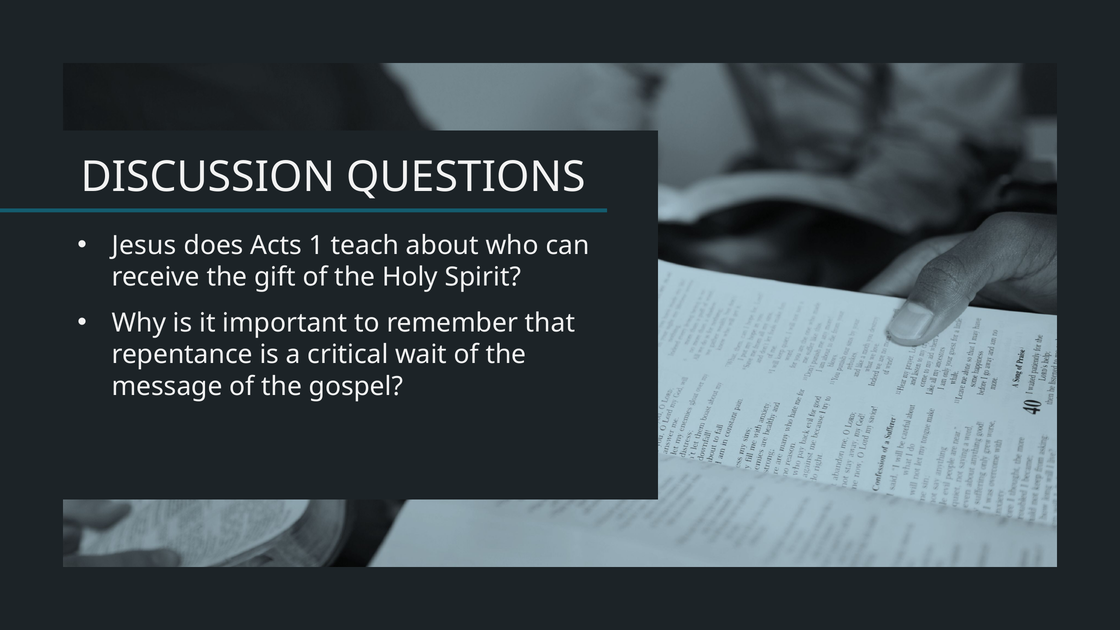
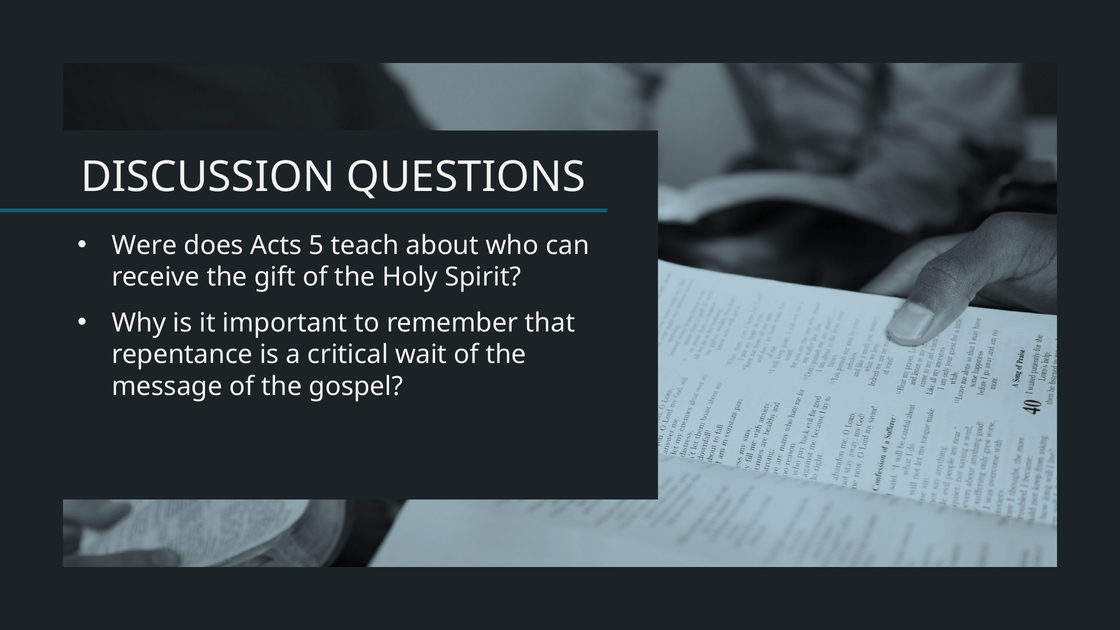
Jesus: Jesus -> Were (144, 246)
1: 1 -> 5 (317, 246)
